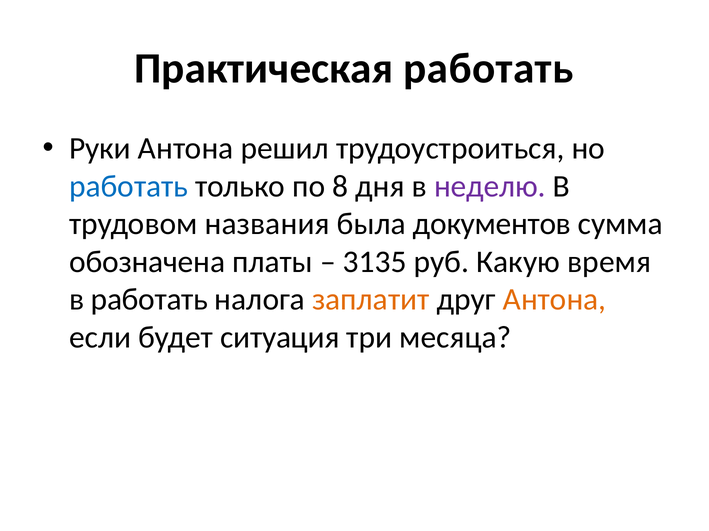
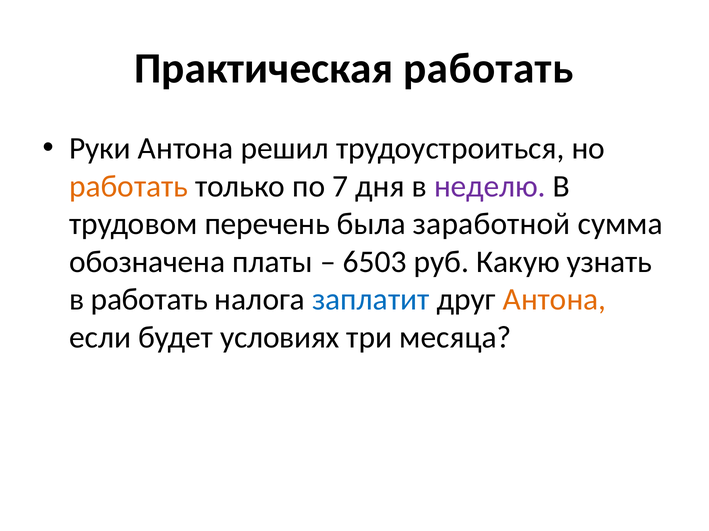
работать colour: blue -> orange (129, 187)
8: 8 -> 7 (340, 187)
названия: названия -> перечень (267, 224)
документов: документов -> заработной (492, 224)
3135: 3135 -> 6503 (375, 262)
время: время -> узнать (609, 262)
заплатит colour: orange -> blue (371, 300)
ситуация: ситуация -> условиях (280, 338)
